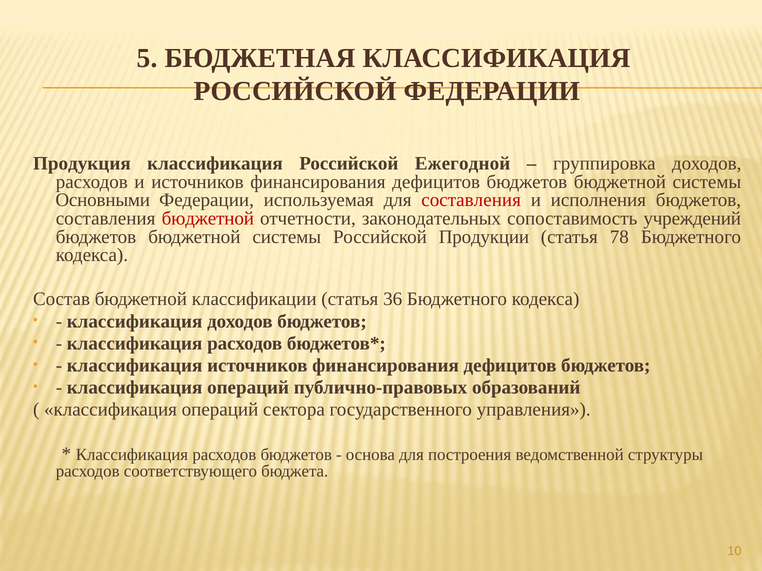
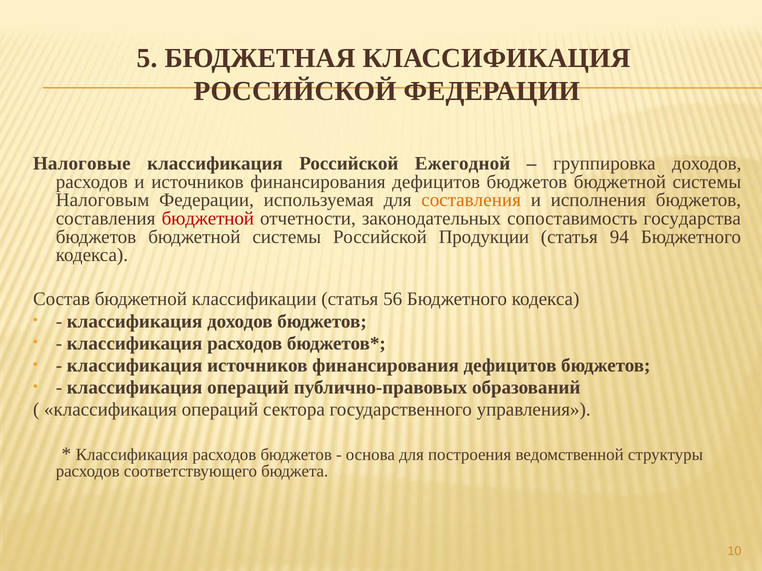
Продукция: Продукция -> Налоговые (82, 164)
Основными: Основными -> Налоговым (103, 200)
составления colour: red -> orange (471, 200)
учреждений: учреждений -> государства (692, 219)
78: 78 -> 94 (619, 237)
36: 36 -> 56 (393, 299)
